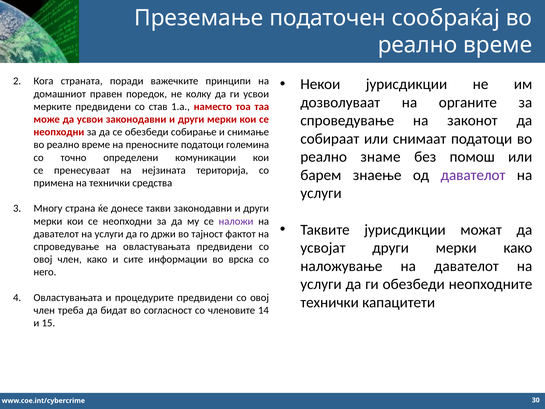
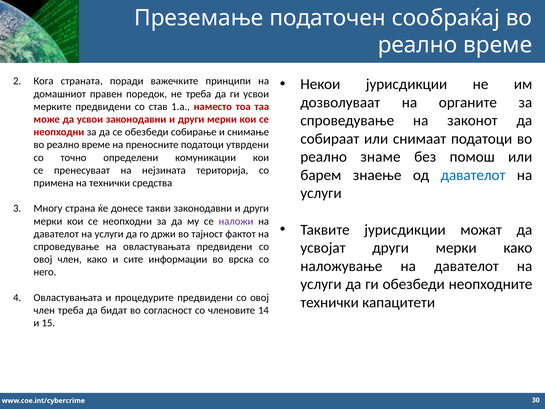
не колку: колку -> треба (199, 94)
големина: големина -> утврдени (248, 145)
давателот colour: purple -> blue (473, 175)
